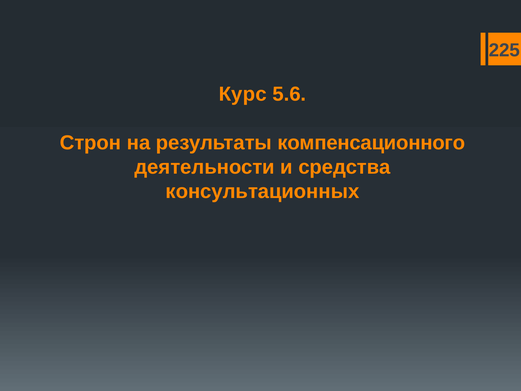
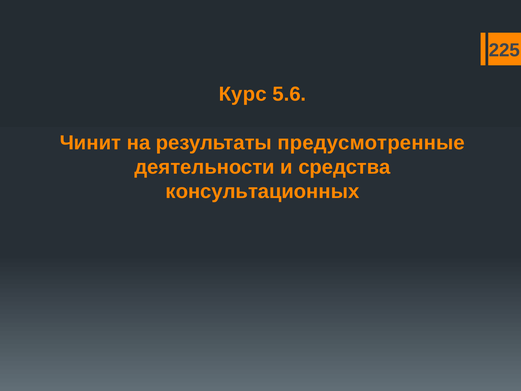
Строн: Строн -> Чинит (90, 143)
компенсационного: компенсационного -> предусмотренные (371, 143)
